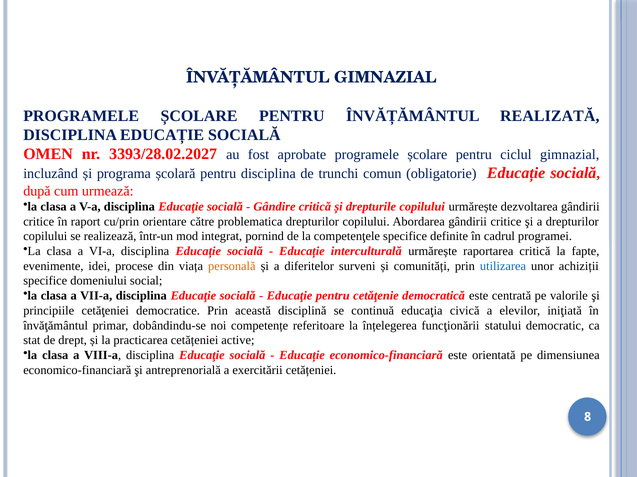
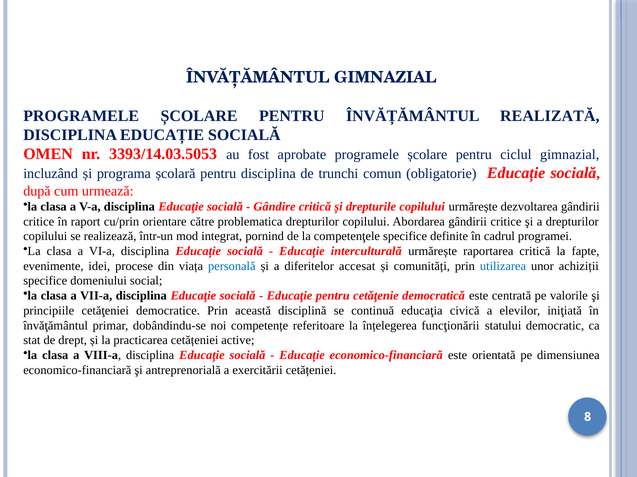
3393/28.02.2027: 3393/28.02.2027 -> 3393/14.03.5053 (163, 154)
personală colour: orange -> blue (232, 266)
surveni: surveni -> accesat (357, 266)
